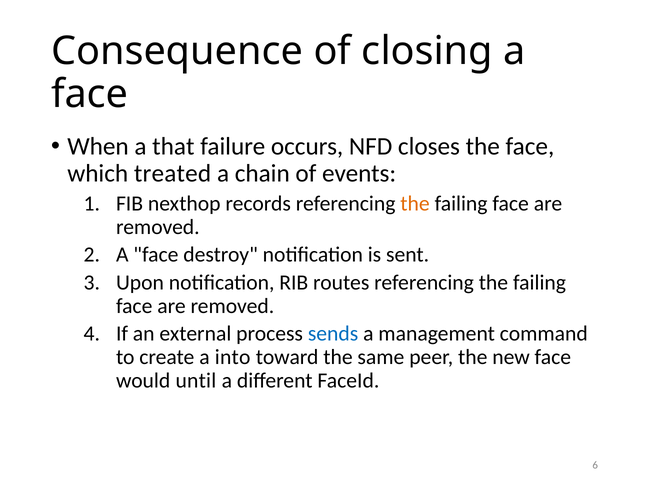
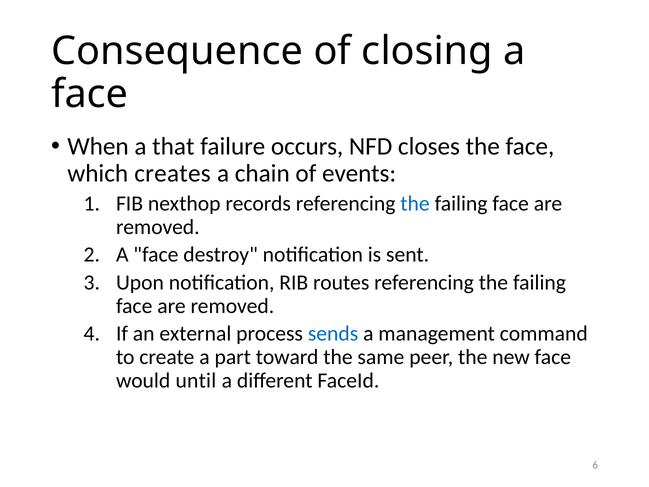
treated: treated -> creates (173, 174)
the colour: orange -> blue (415, 203)
into: into -> part (233, 357)
